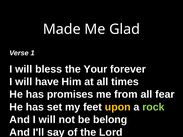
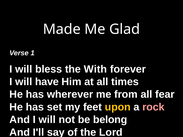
Your: Your -> With (95, 69)
promises: promises -> wherever (70, 95)
rock colour: light green -> pink (153, 107)
